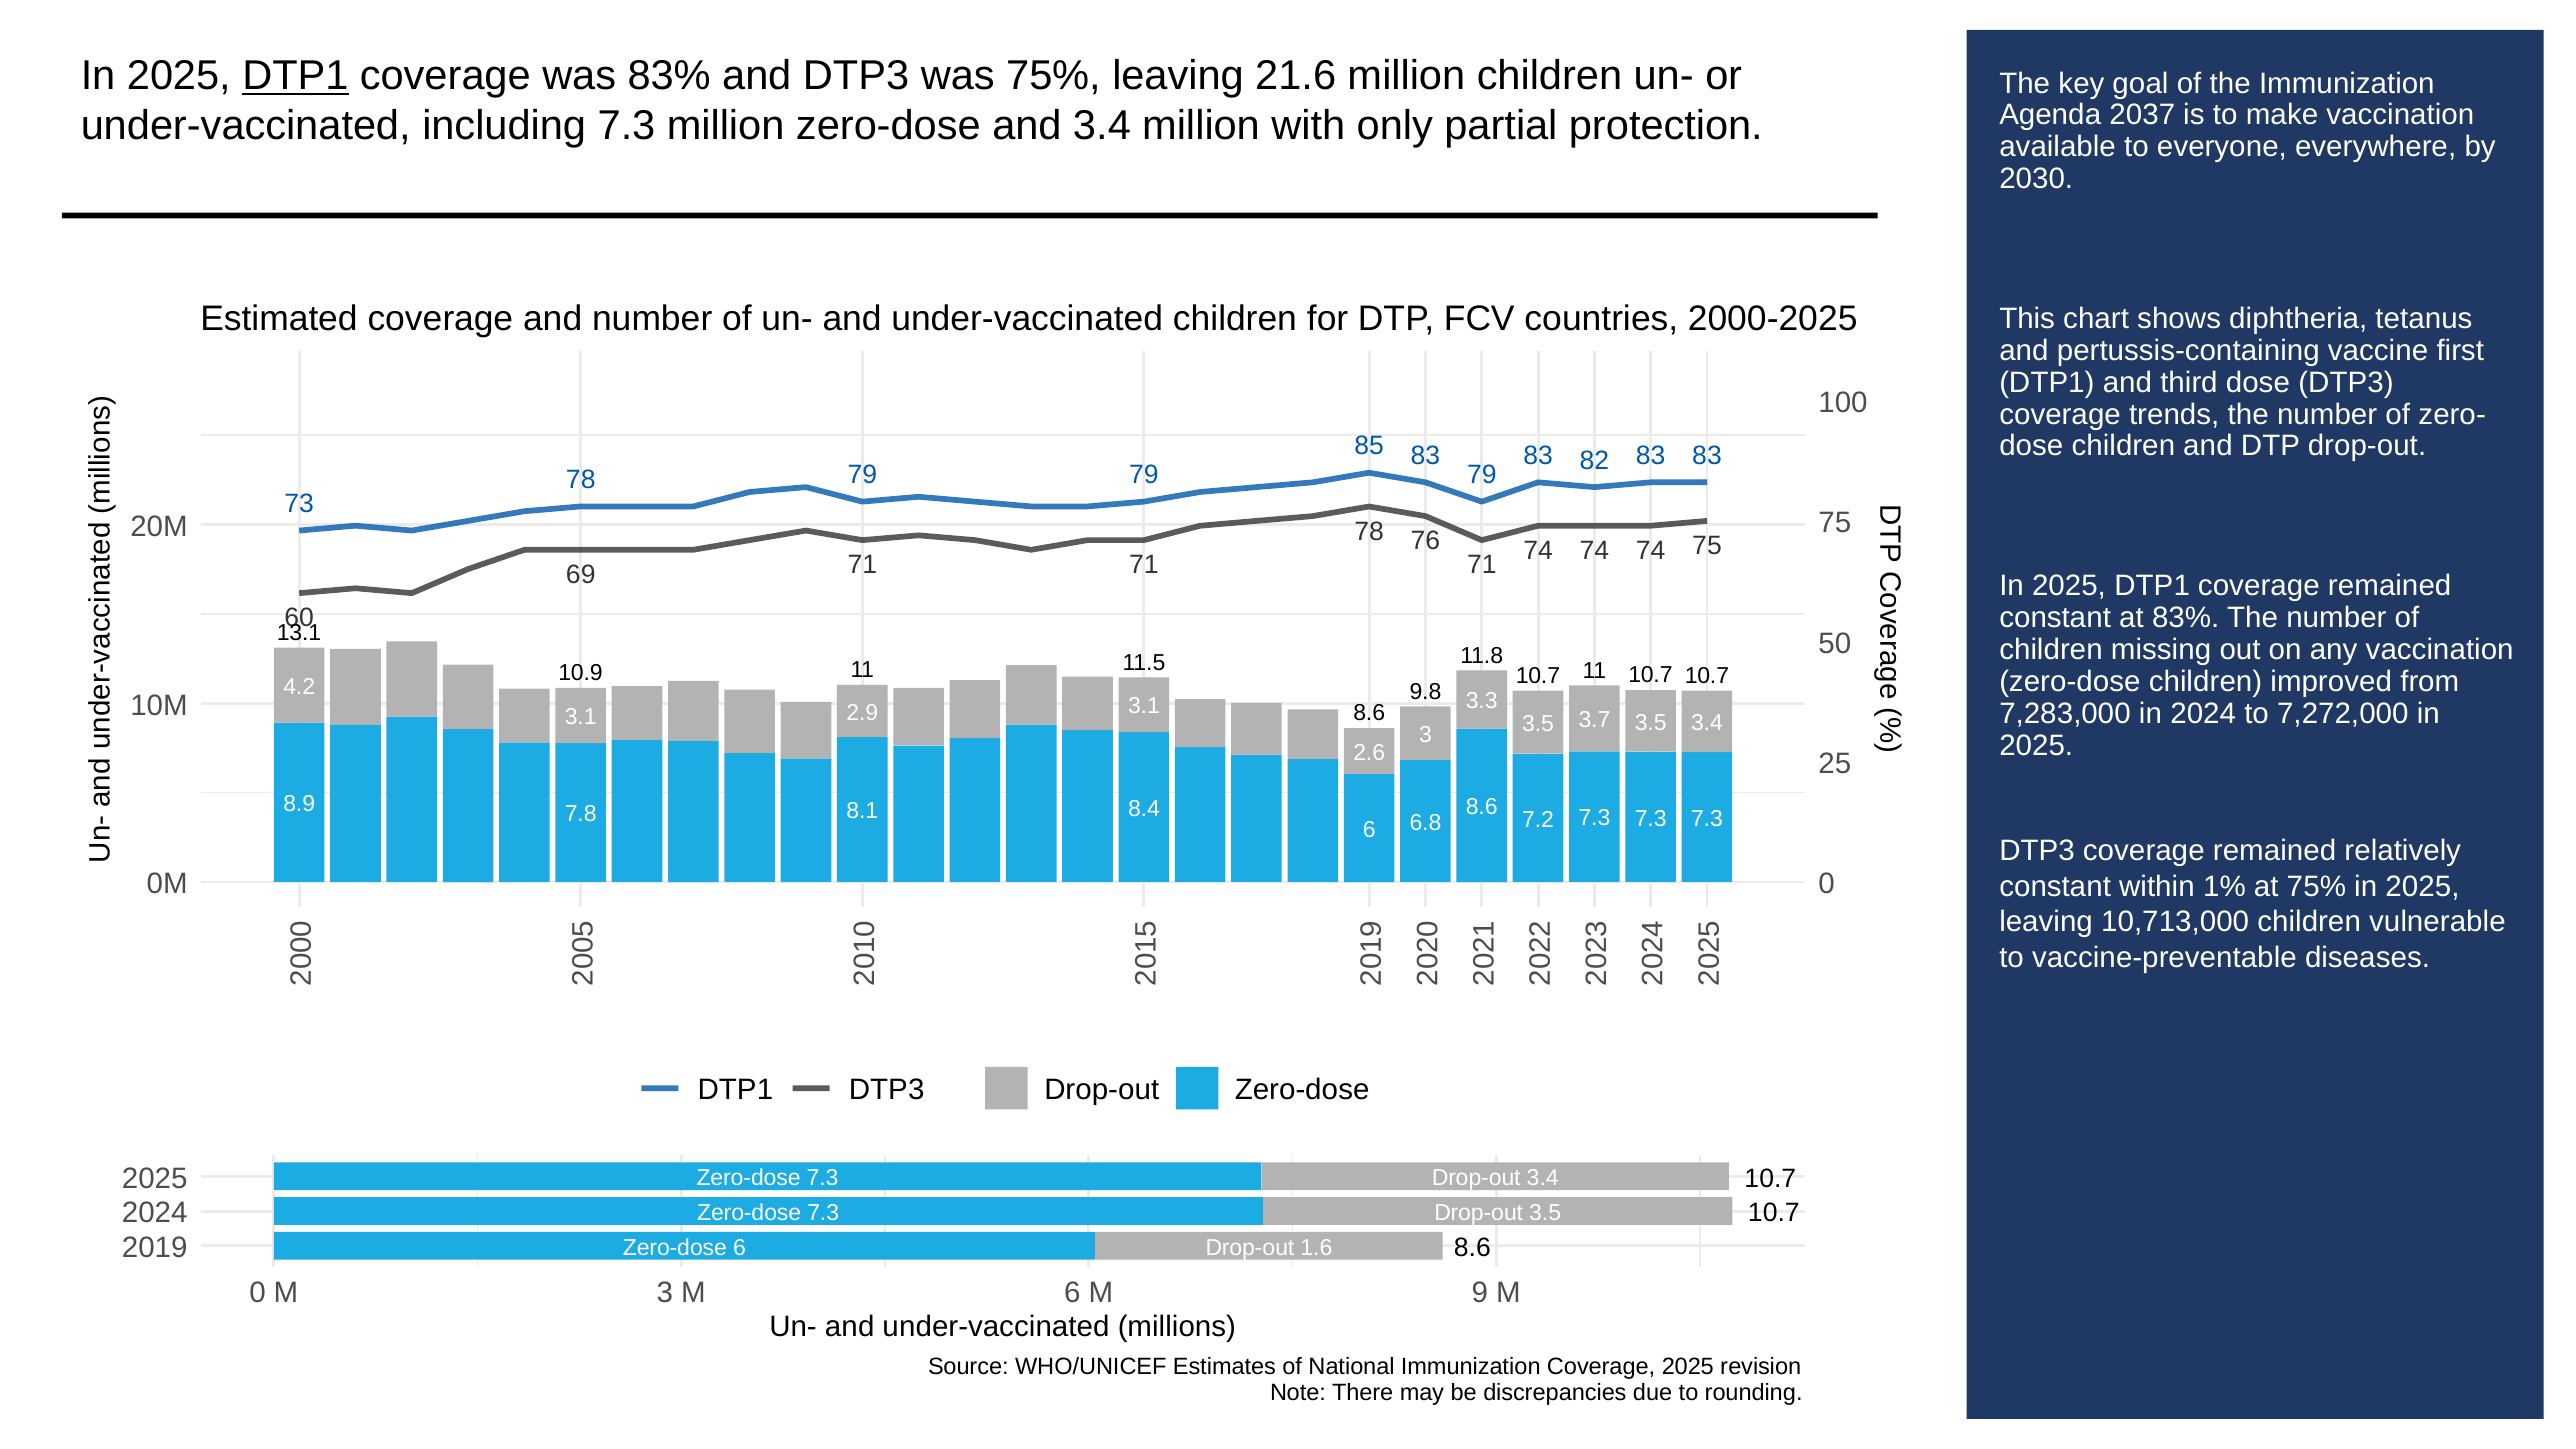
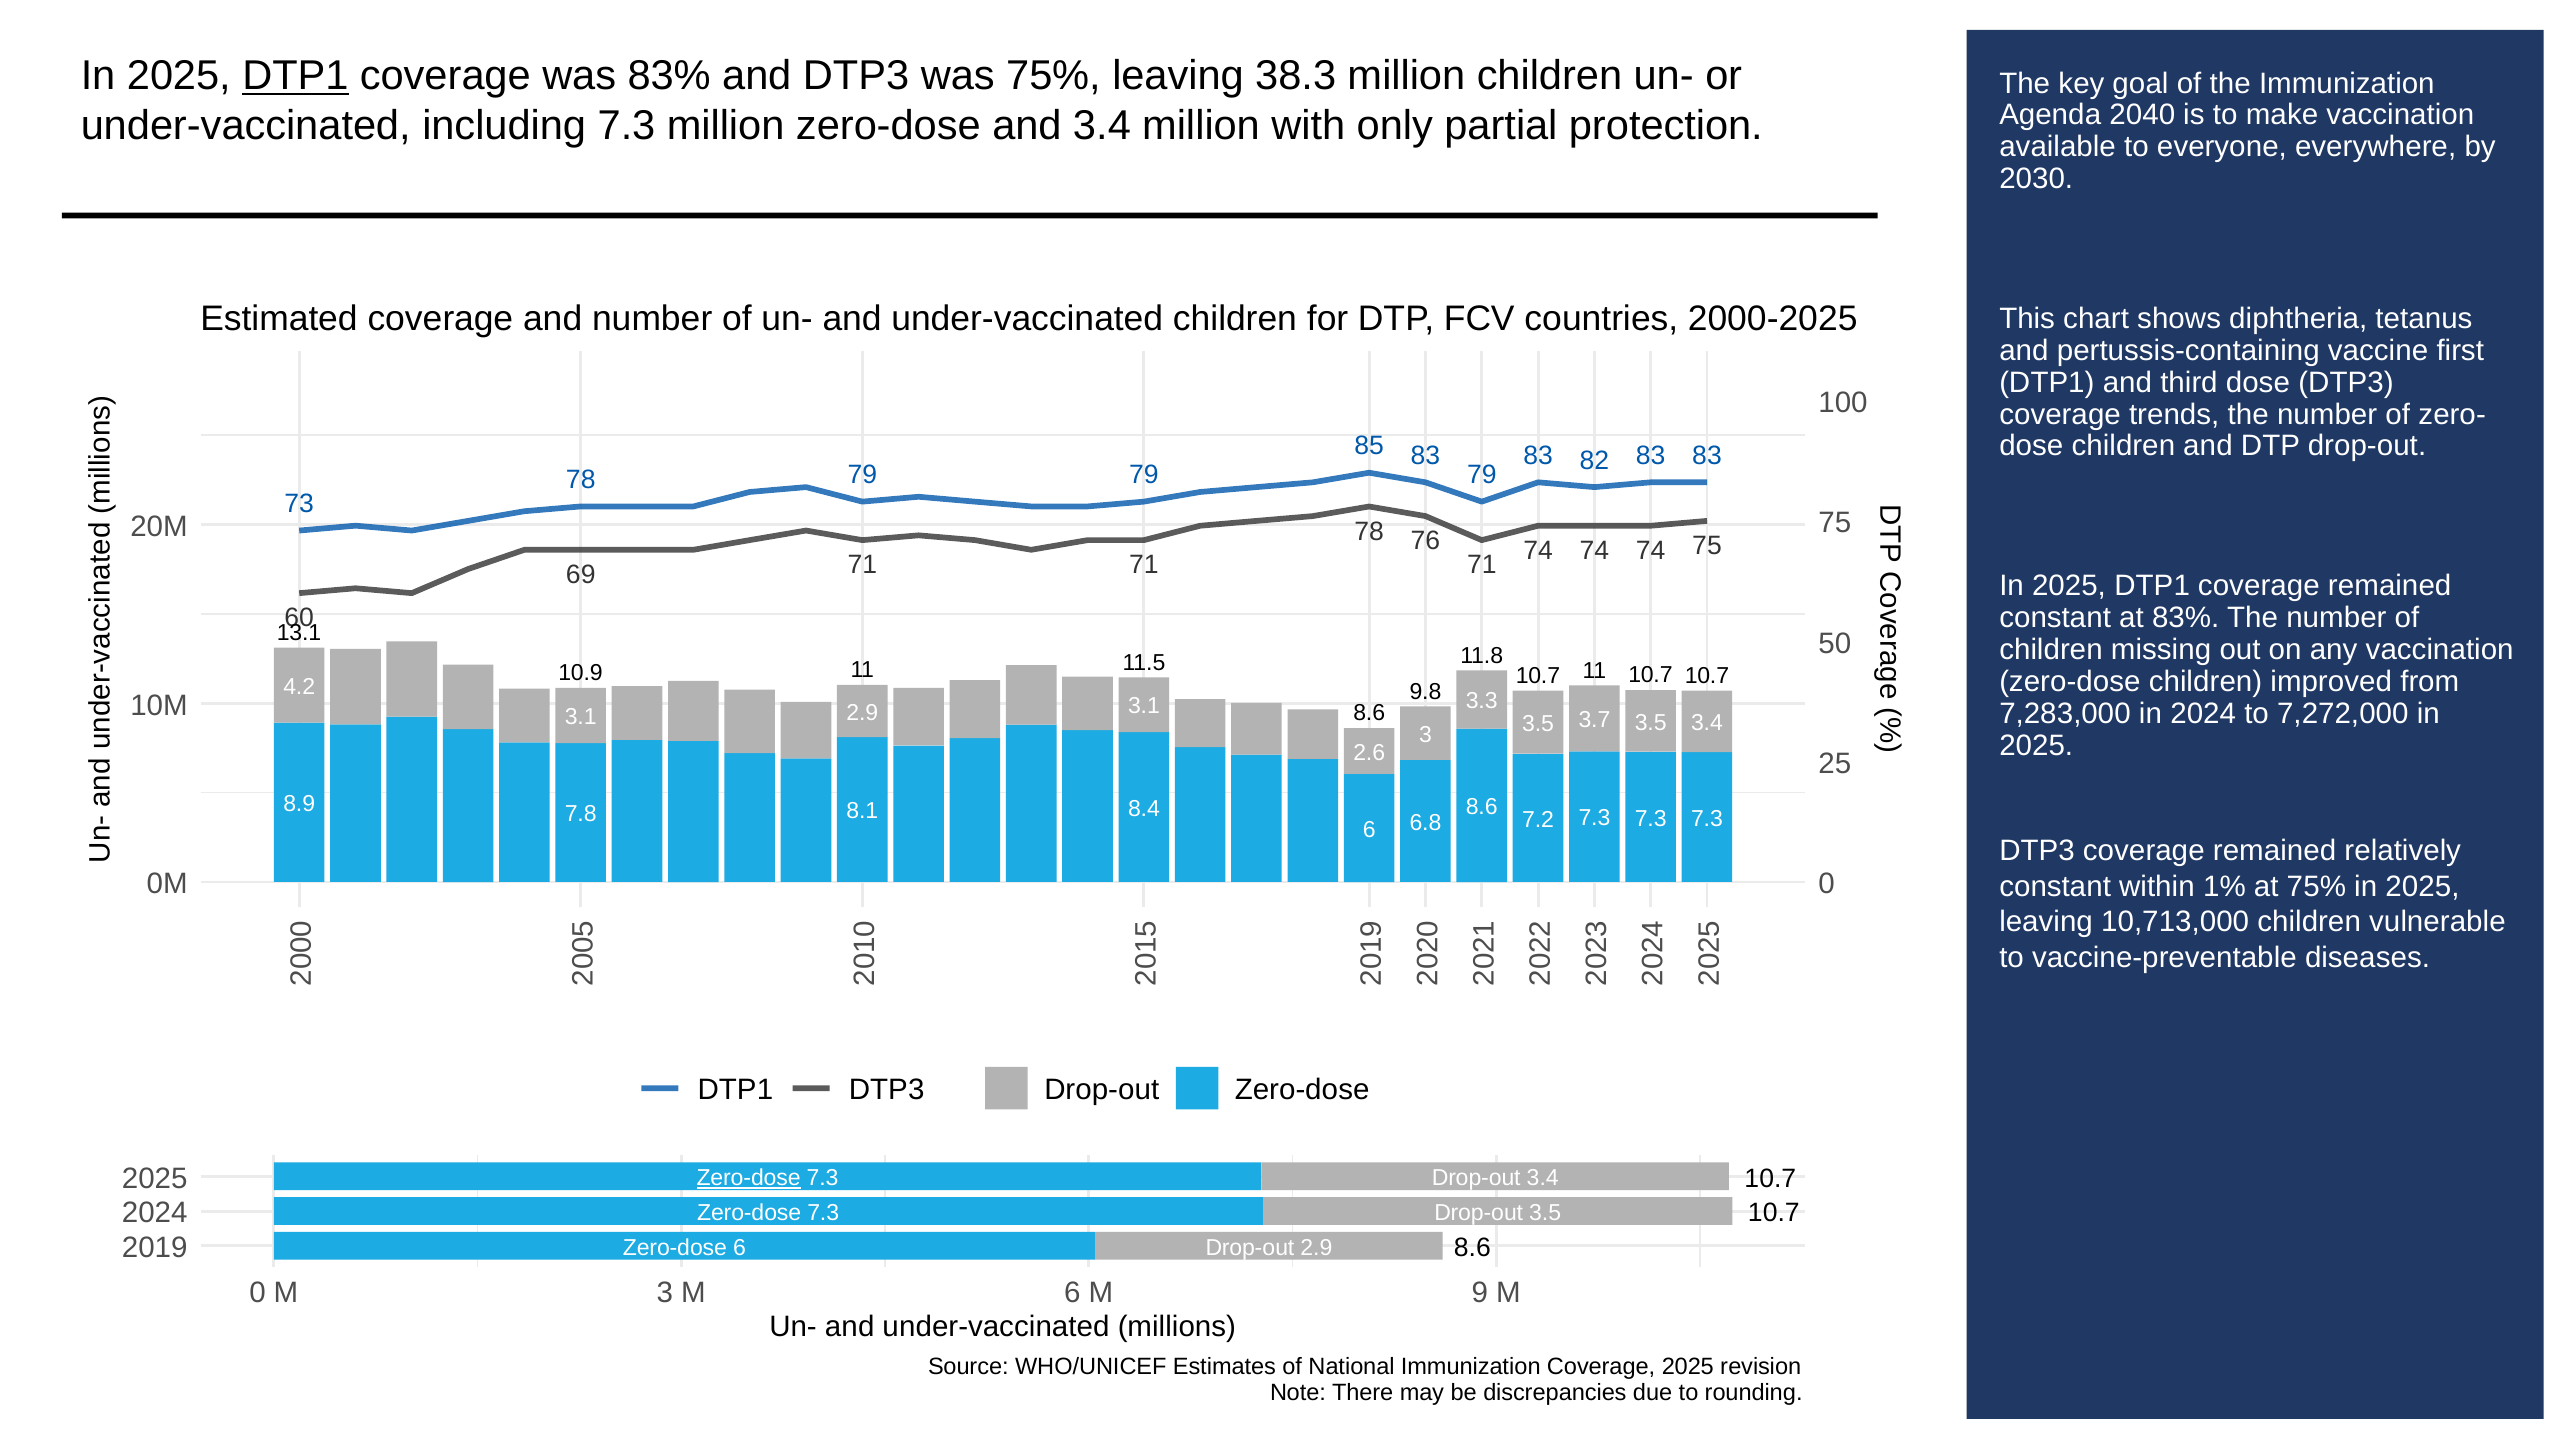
21.6: 21.6 -> 38.3 (1296, 76)
2037: 2037 -> 2040 (2142, 115)
Zero-dose underline: none -> present (749, 1178)
Drop-out 1.6: 1.6 -> 2.9 (1316, 1247)
